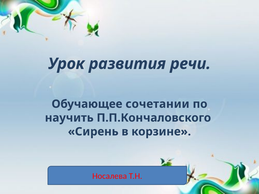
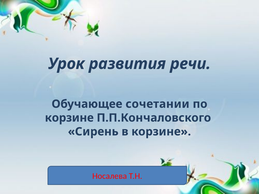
научить: научить -> корзине (69, 118)
